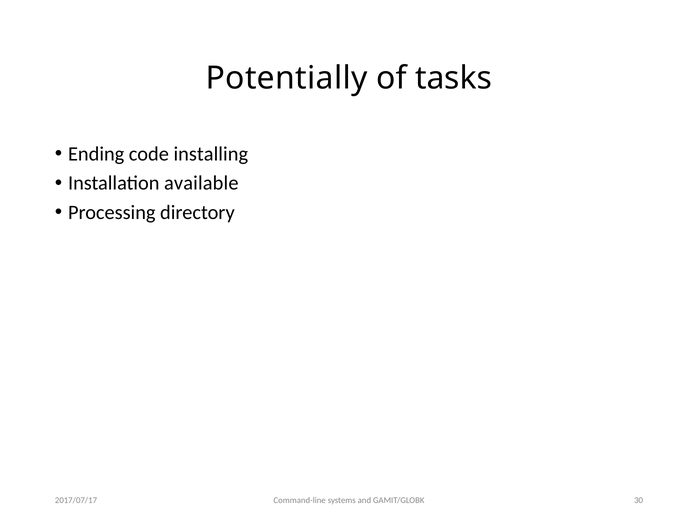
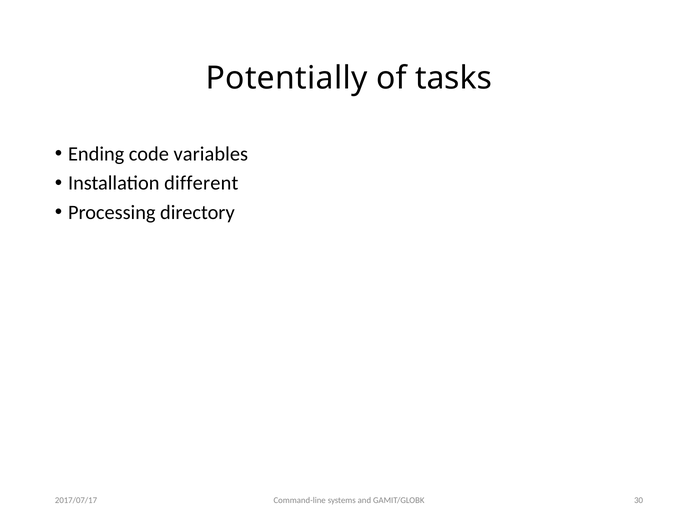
installing: installing -> variables (211, 154)
available: available -> different (201, 183)
